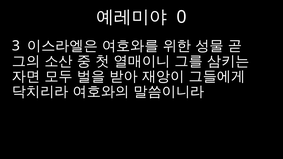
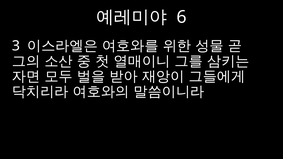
0: 0 -> 6 (182, 17)
